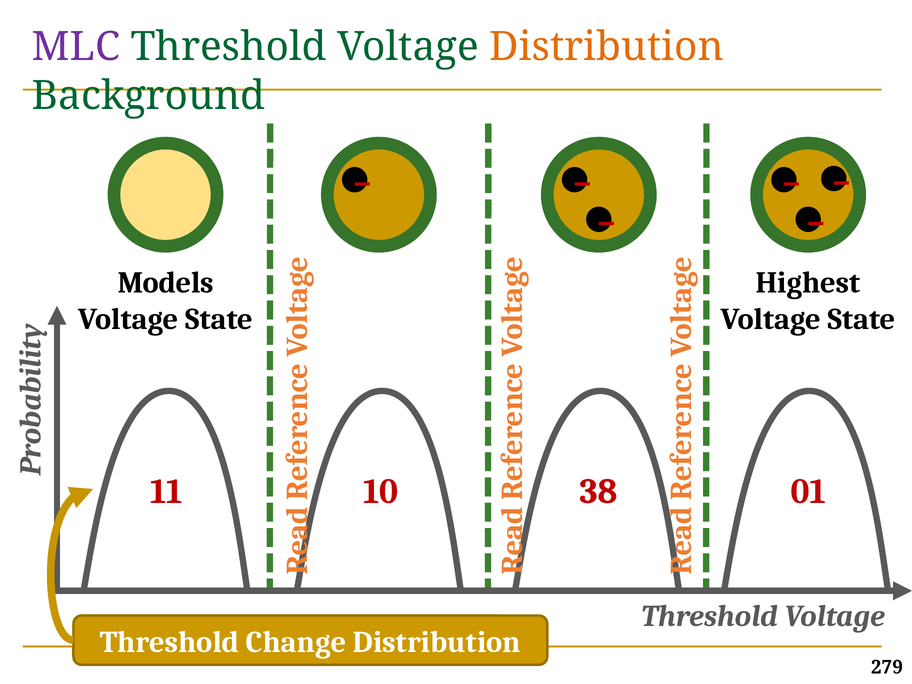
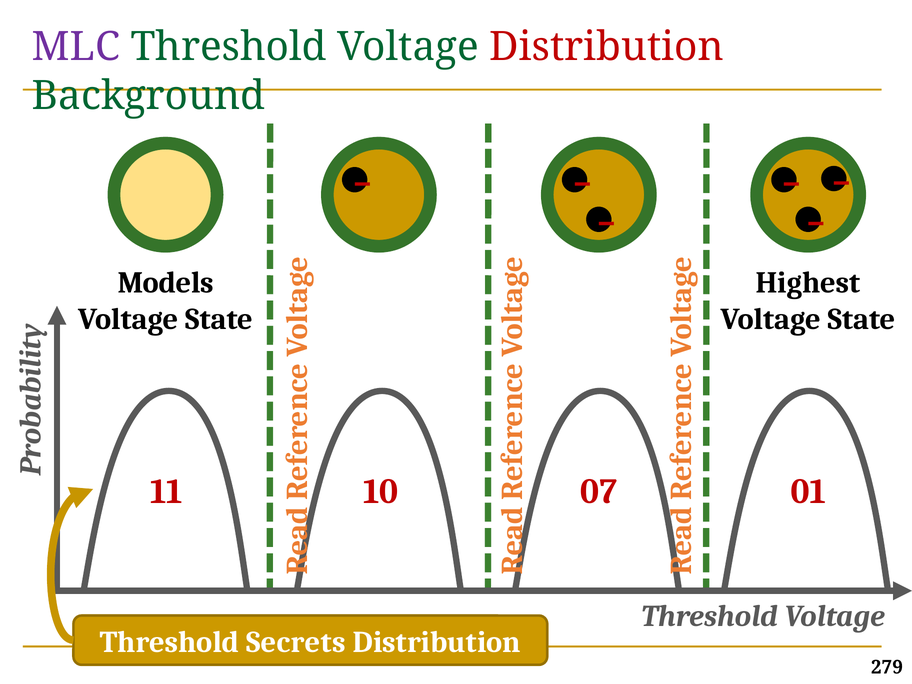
Distribution colour: orange -> red (607, 47)
38: 38 -> 07 (599, 491)
Change: Change -> Secrets (296, 642)
